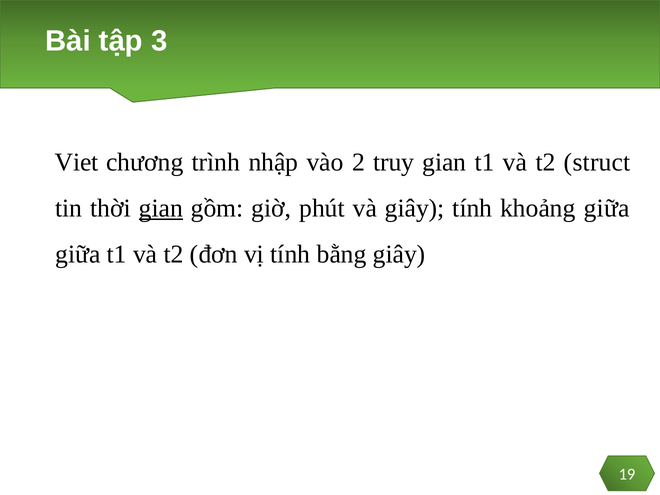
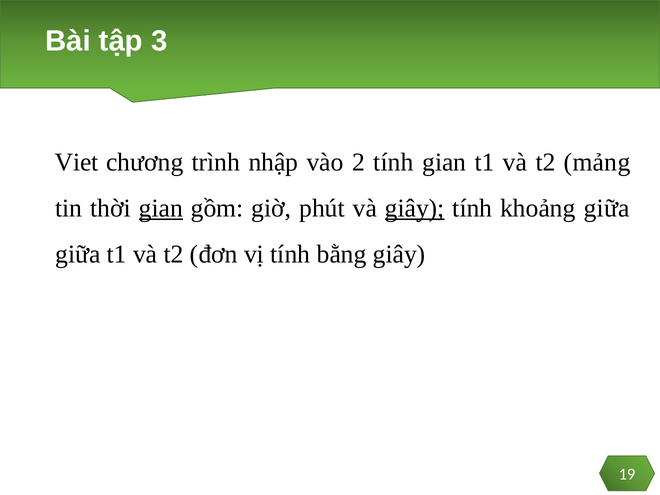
2 truy: truy -> tính (393, 162)
struct: struct -> mảng (597, 162)
giây underline: none -> present (415, 208)
